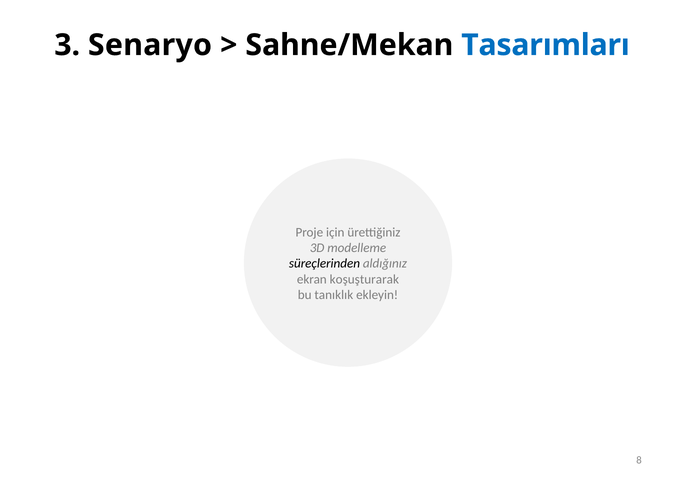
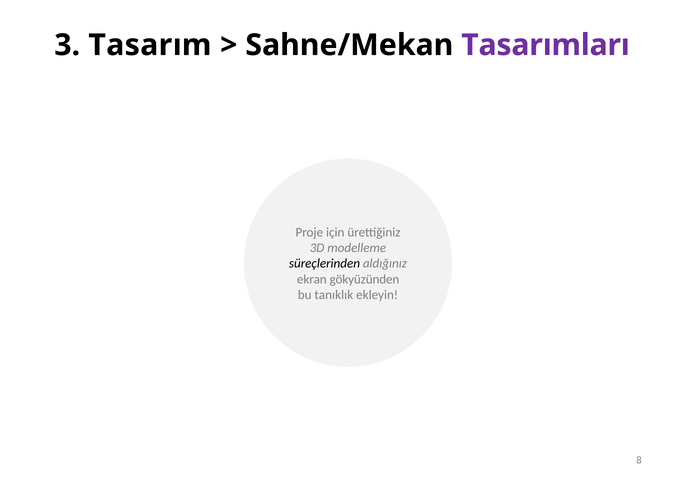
Senaryo: Senaryo -> Tasarım (150, 45)
Tasarımları colour: blue -> purple (546, 45)
koşuşturarak: koşuşturarak -> gökyüzünden (364, 279)
